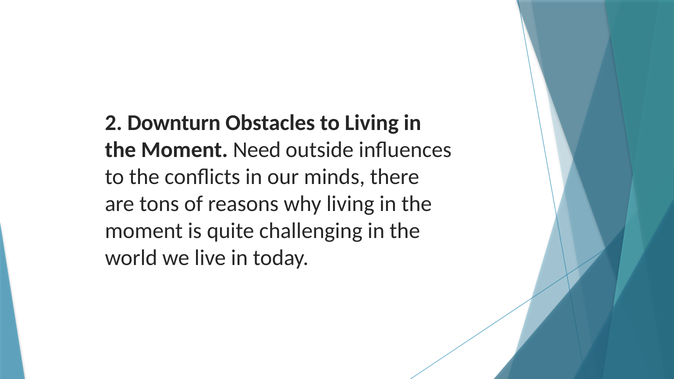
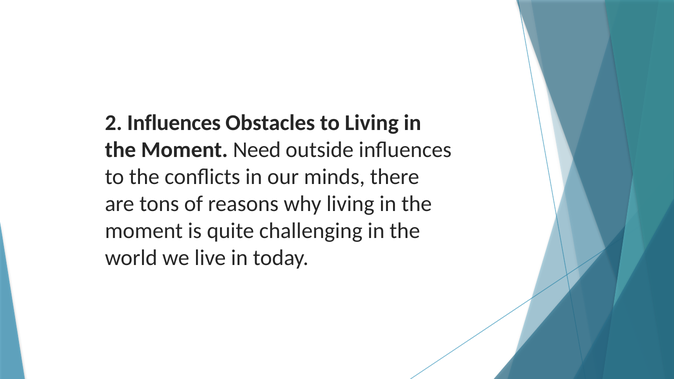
2 Downturn: Downturn -> Influences (174, 123)
